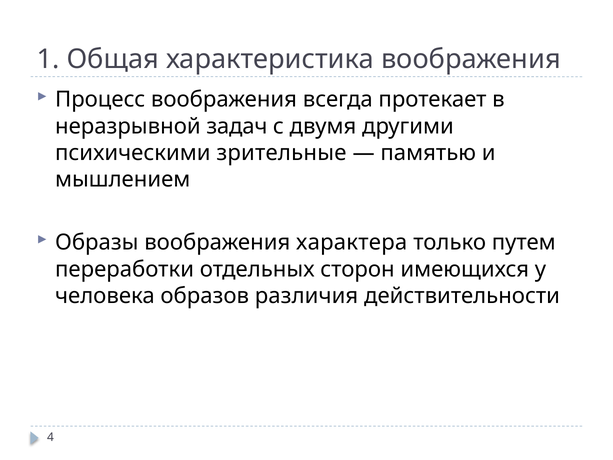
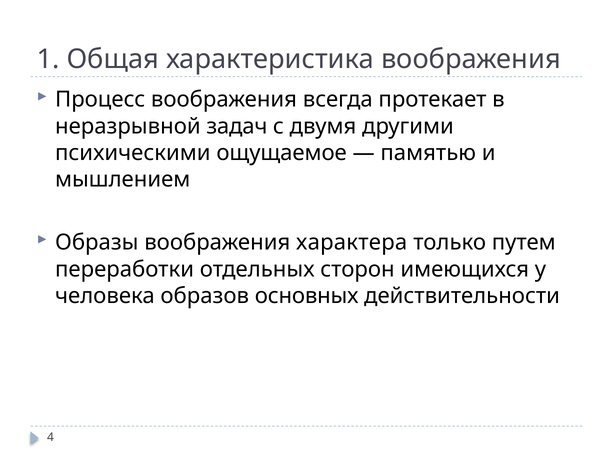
зрительные: зрительные -> ощущаемое (282, 153)
различия: различия -> основных (307, 296)
